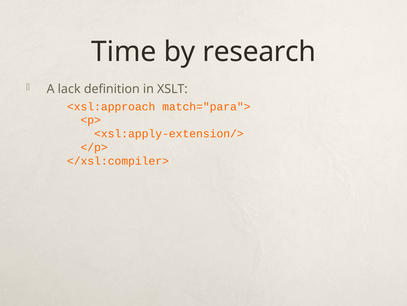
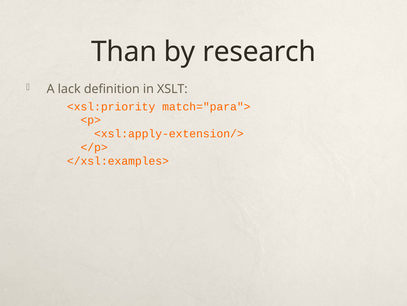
Time: Time -> Than (124, 52)
<xsl:approach: <xsl:approach -> <xsl:priority (111, 106)
</xsl:compiler>: </xsl:compiler> -> </xsl:examples> (118, 161)
